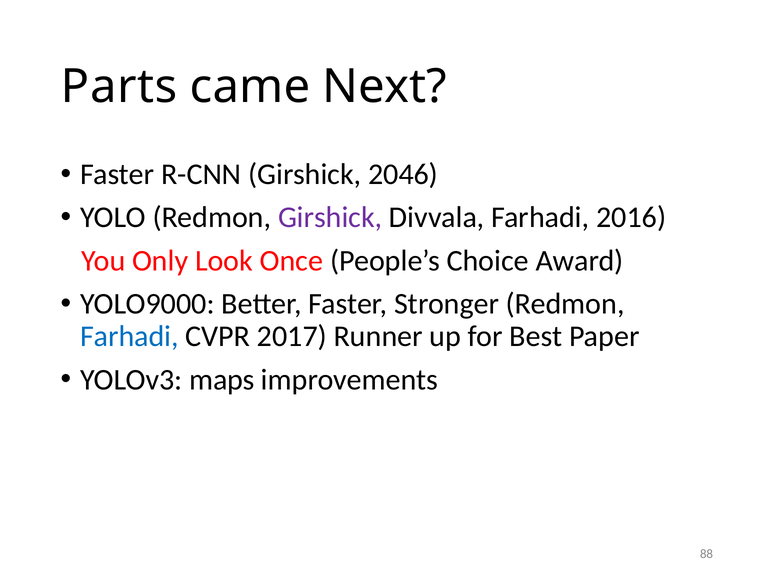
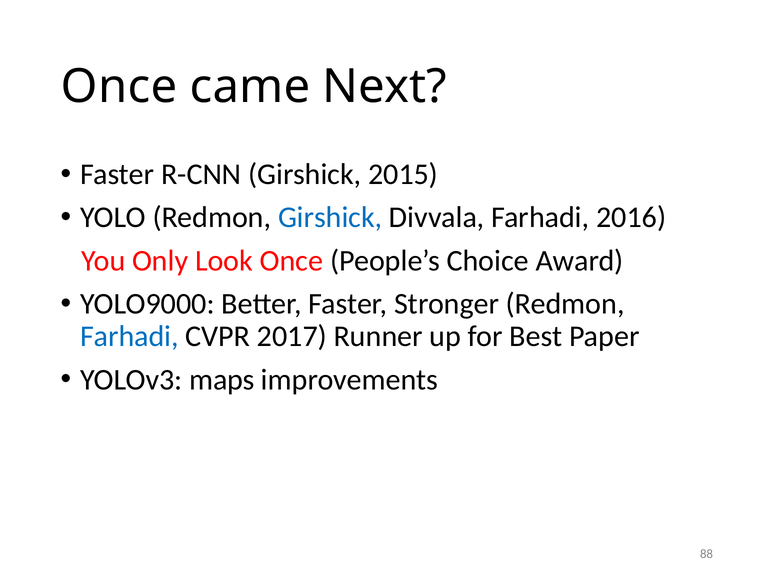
Parts: Parts -> Once (119, 87)
2046: 2046 -> 2015 (403, 174)
Girshick colour: purple -> blue (330, 218)
